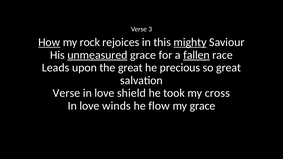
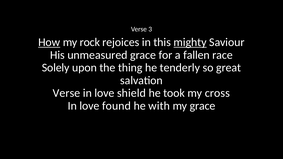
unmeasured underline: present -> none (97, 55)
fallen underline: present -> none (197, 55)
Leads: Leads -> Solely (56, 68)
the great: great -> thing (130, 68)
precious: precious -> tenderly (180, 68)
winds: winds -> found (116, 106)
flow: flow -> with (159, 106)
